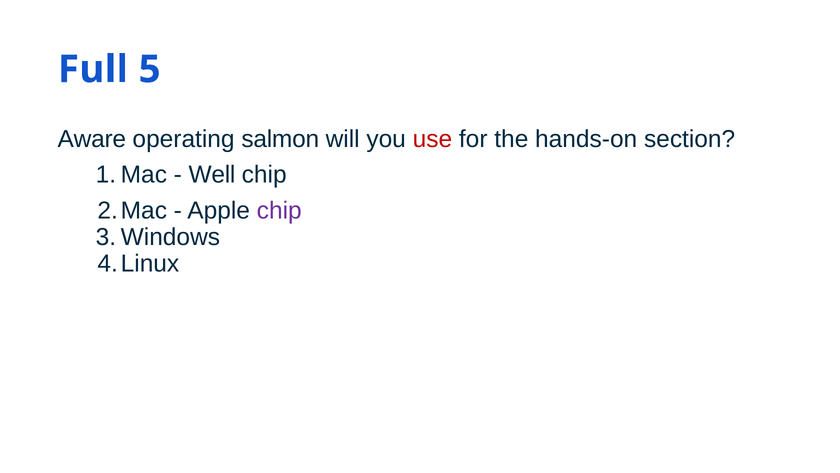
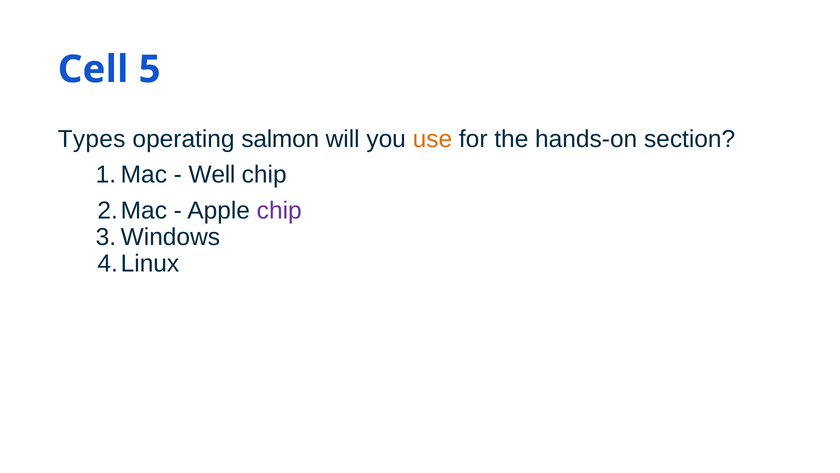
Full: Full -> Cell (93, 69)
Aware: Aware -> Types (92, 139)
use colour: red -> orange (432, 139)
